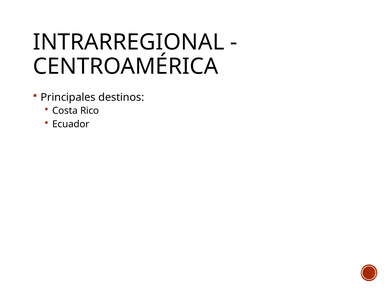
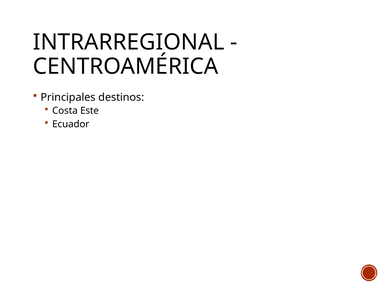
Rico: Rico -> Este (90, 111)
